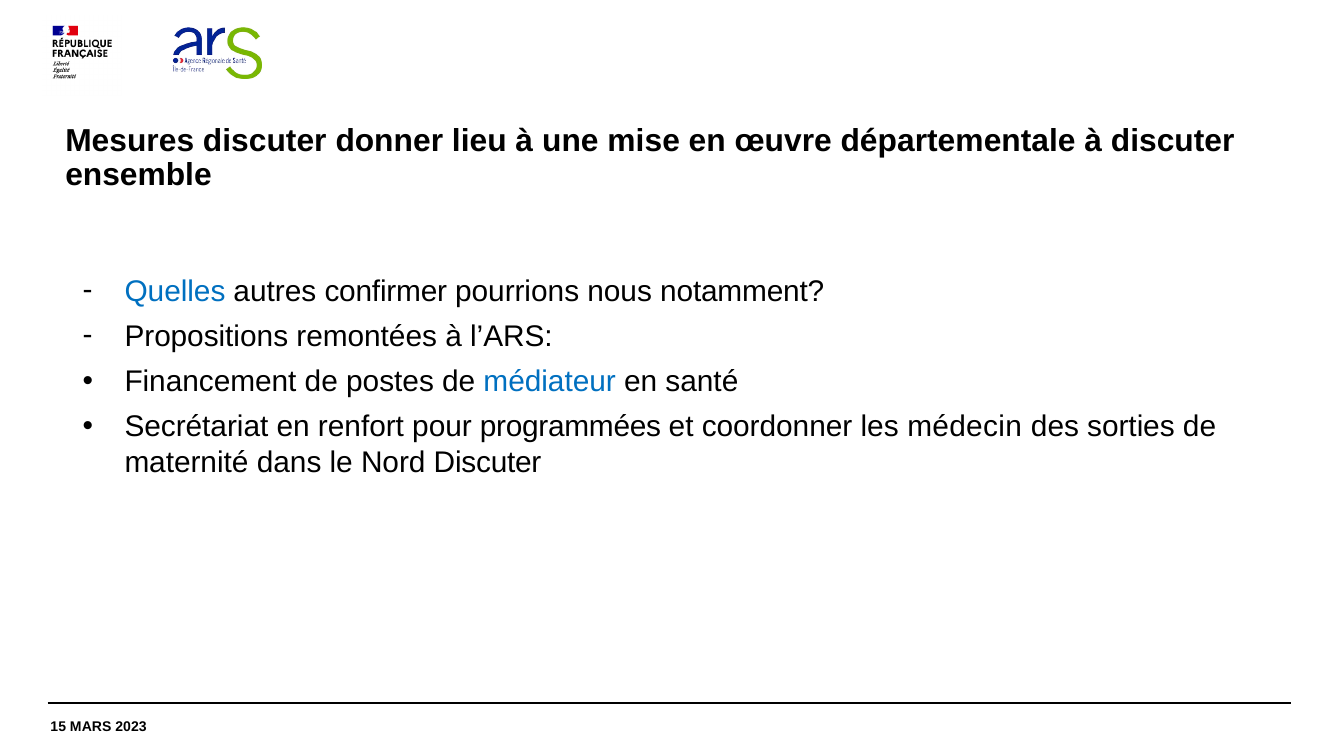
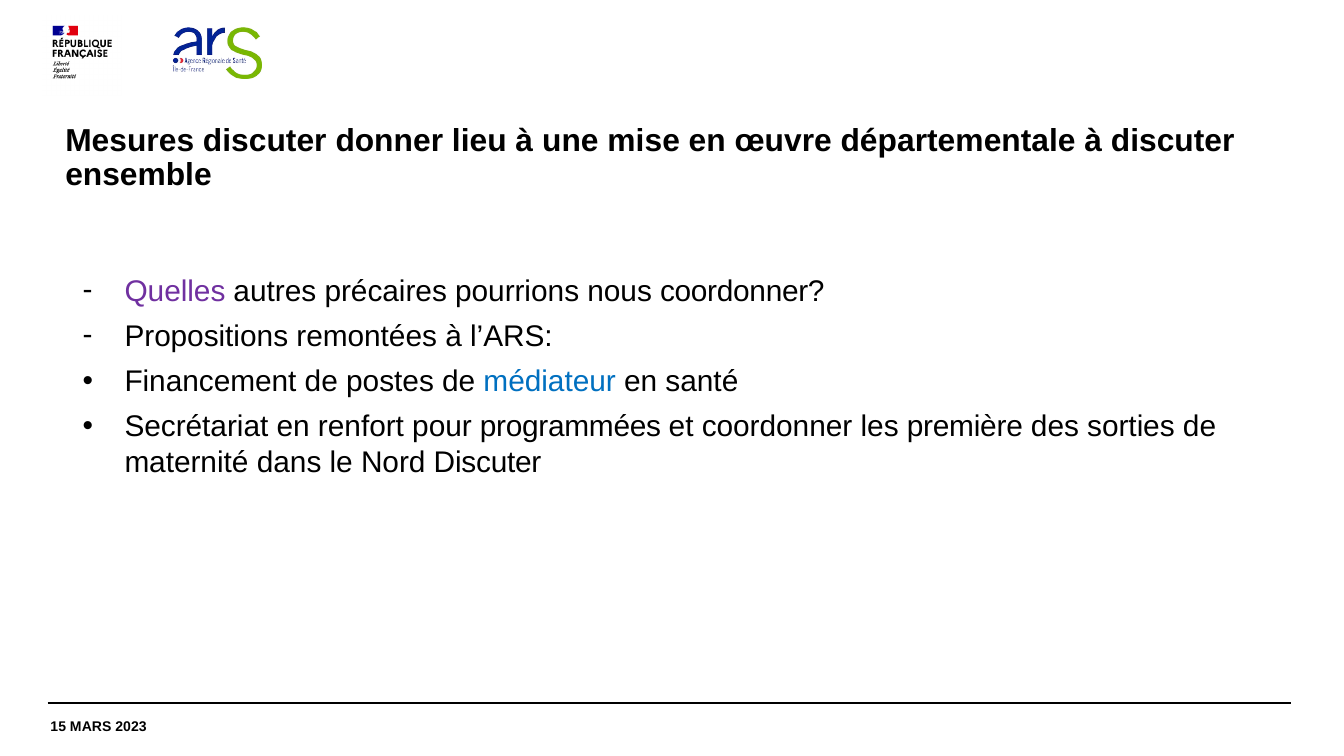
Quelles colour: blue -> purple (175, 292)
confirmer: confirmer -> précaires (386, 292)
nous notamment: notamment -> coordonner (742, 292)
médecin: médecin -> première (965, 427)
